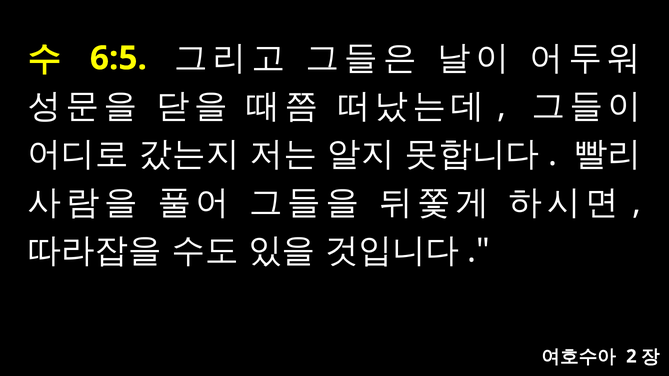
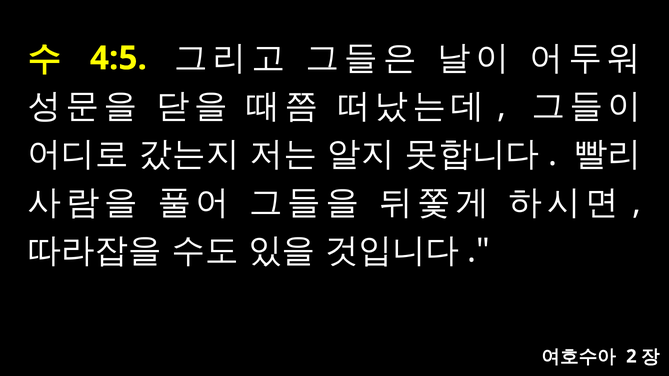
6:5: 6:5 -> 4:5 (118, 58)
